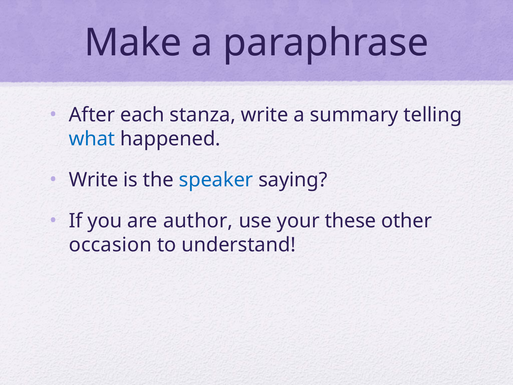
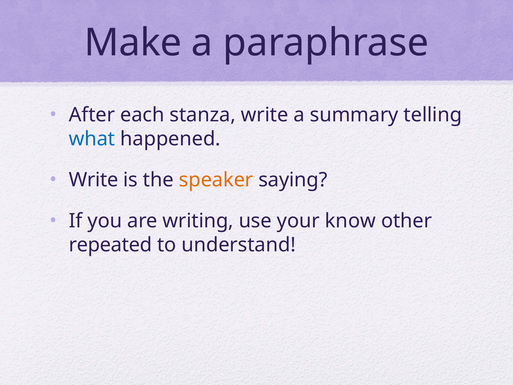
speaker colour: blue -> orange (216, 180)
author: author -> writing (198, 221)
these: these -> know (350, 221)
occasion: occasion -> repeated (110, 245)
